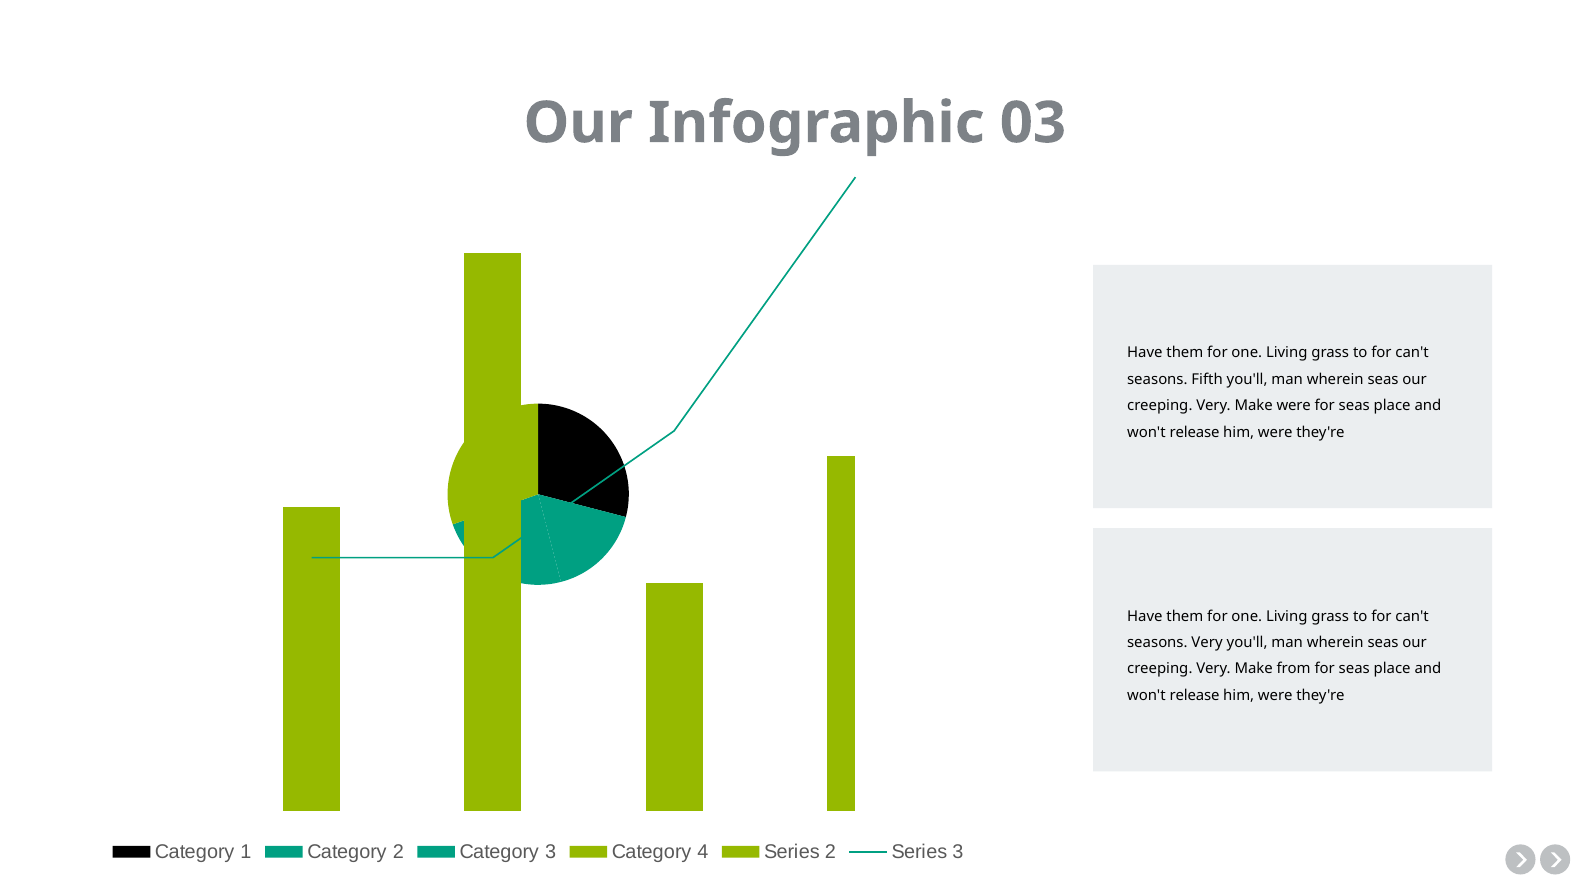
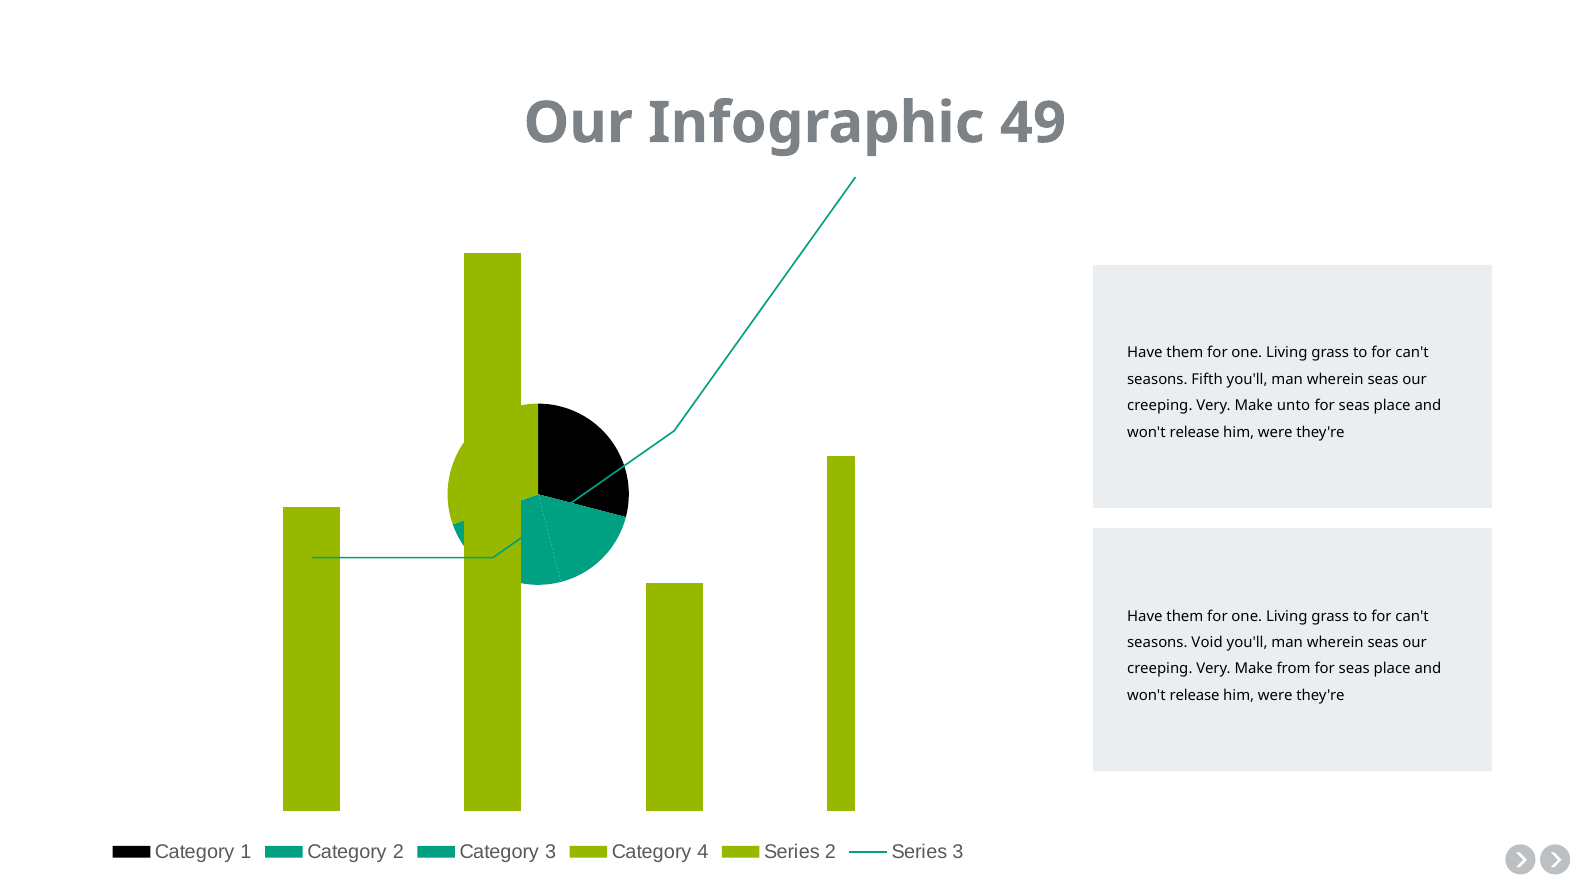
03: 03 -> 49 (1033, 123)
Make were: were -> unto (1294, 406)
seasons Very: Very -> Void (1207, 643)
